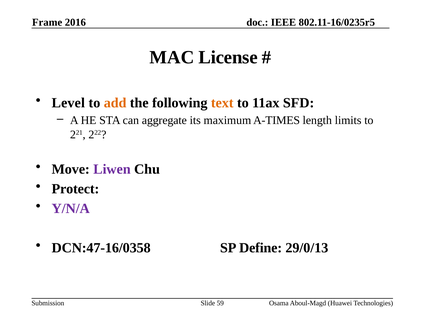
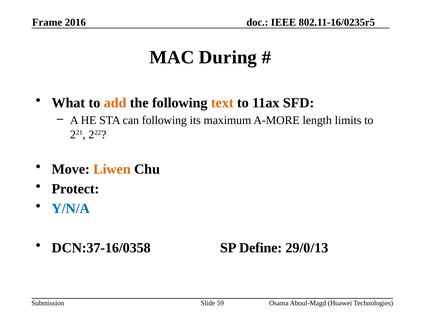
License: License -> During (228, 57)
Level: Level -> What (68, 103)
can aggregate: aggregate -> following (164, 120)
A-TIMES: A-TIMES -> A-MORE (277, 120)
Liwen colour: purple -> orange (112, 169)
Y/N/A colour: purple -> blue (71, 208)
DCN:47-16/0358: DCN:47-16/0358 -> DCN:37-16/0358 (101, 248)
